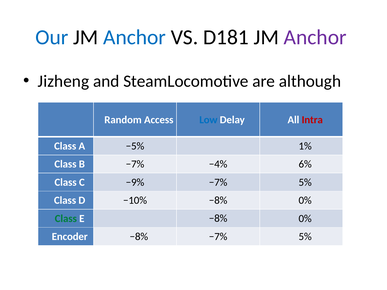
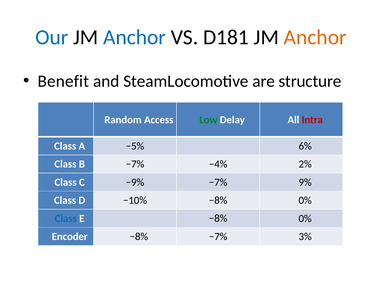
Anchor colour: purple -> orange (315, 37)
Jizheng: Jizheng -> Benefit (63, 81)
although: although -> structure (310, 81)
Low colour: blue -> green (208, 120)
1%: 1% -> 6% (305, 146)
6%: 6% -> 2% (305, 164)
−9% −7% 5%: 5% -> 9% (305, 182)
Class colour: green -> blue (66, 219)
−8% −7% 5%: 5% -> 3% (305, 237)
